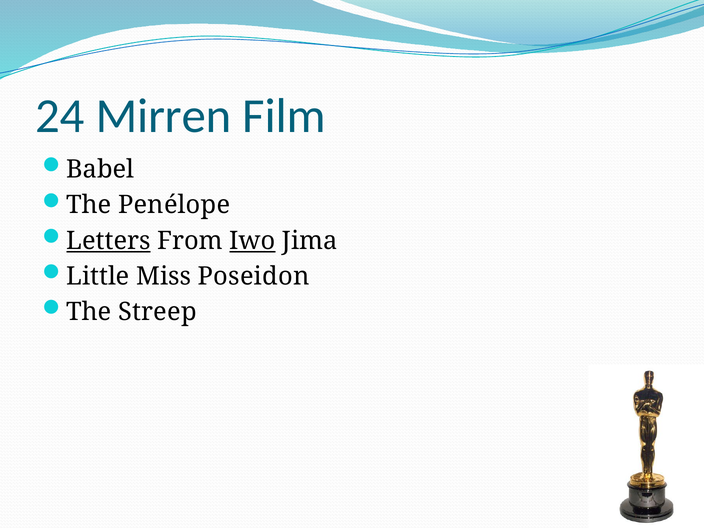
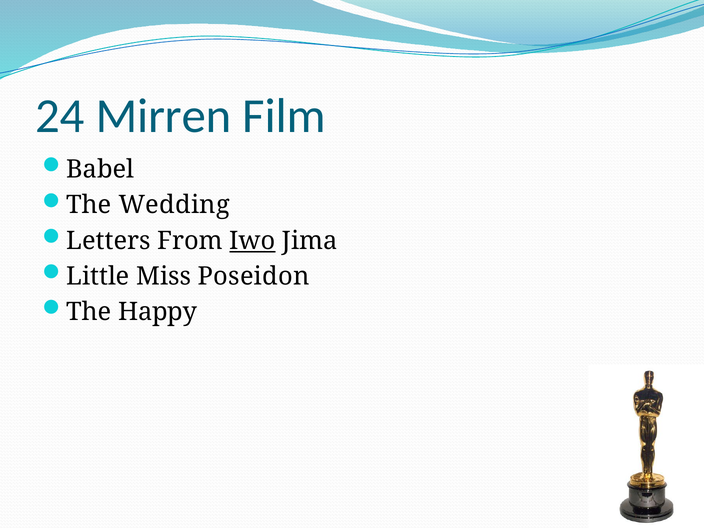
Penélope: Penélope -> Wedding (174, 205)
Letters underline: present -> none (108, 241)
Streep: Streep -> Happy (158, 312)
